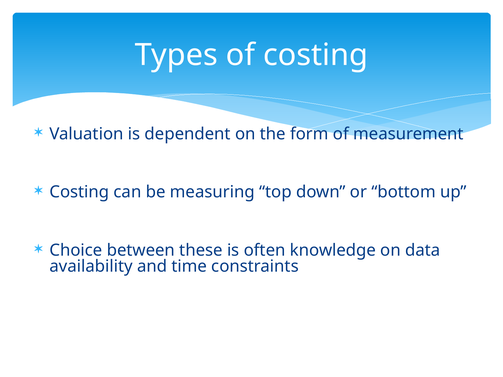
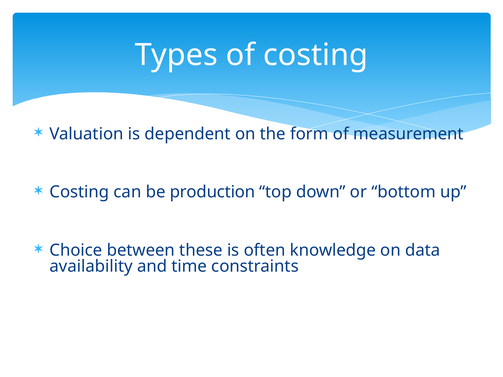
measuring: measuring -> production (212, 192)
